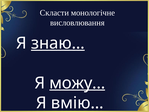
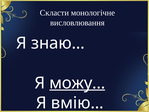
знаю… underline: present -> none (58, 43)
